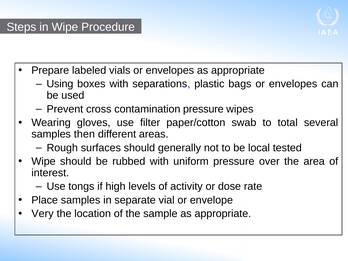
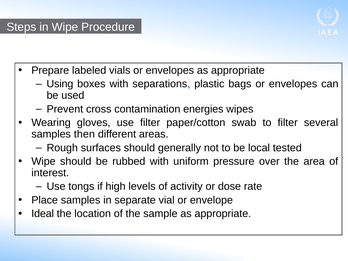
contamination pressure: pressure -> energies (203, 109)
to total: total -> filter (288, 123)
Very: Very -> Ideal (43, 214)
